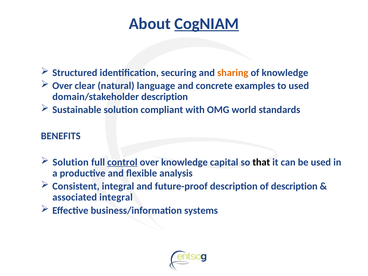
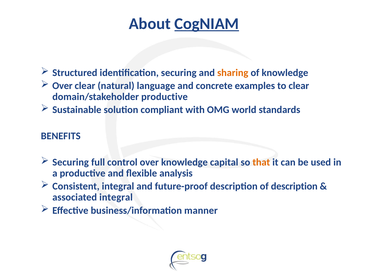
to used: used -> clear (299, 86)
domain/stakeholder description: description -> productive (164, 97)
Solution: Solution -> Securing (71, 162)
control underline: present -> none (122, 162)
that colour: black -> orange (261, 162)
systems: systems -> manner (201, 210)
